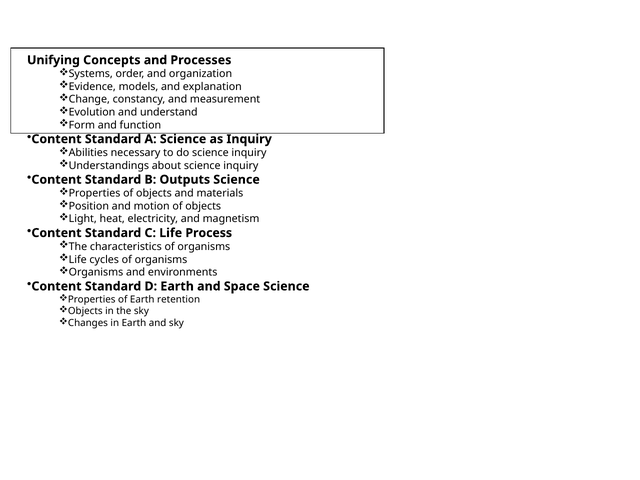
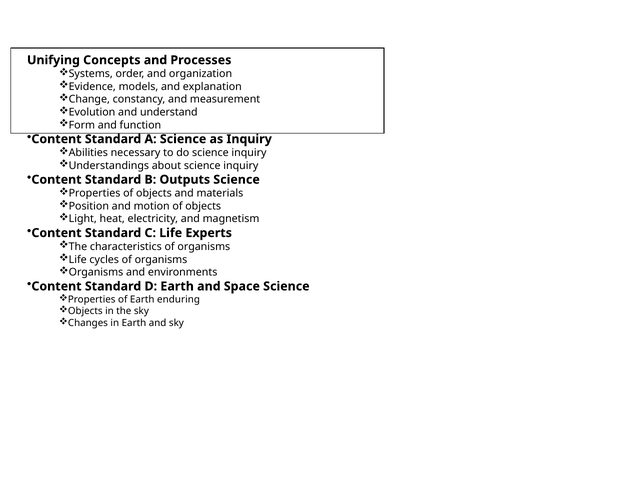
Process: Process -> Experts (209, 233)
retention: retention -> enduring (179, 299)
